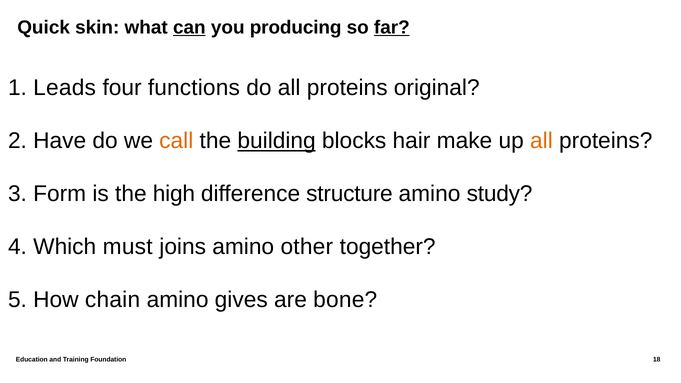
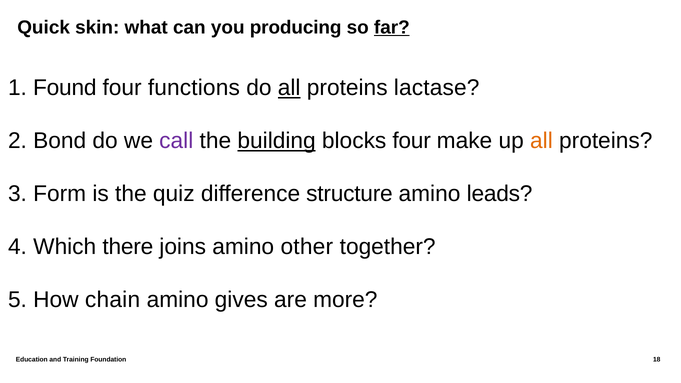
can underline: present -> none (189, 28)
Leads: Leads -> Found (65, 88)
all underline: none -> present (289, 88)
original: original -> lactase (437, 88)
Have: Have -> Bond (60, 141)
call colour: orange -> purple (176, 141)
blocks hair: hair -> four (412, 141)
high: high -> quiz (174, 194)
study: study -> leads (500, 194)
must: must -> there (128, 247)
bone: bone -> more (345, 300)
